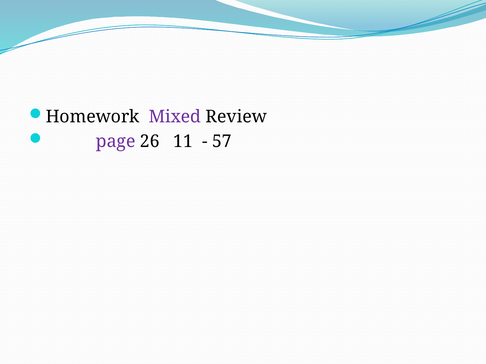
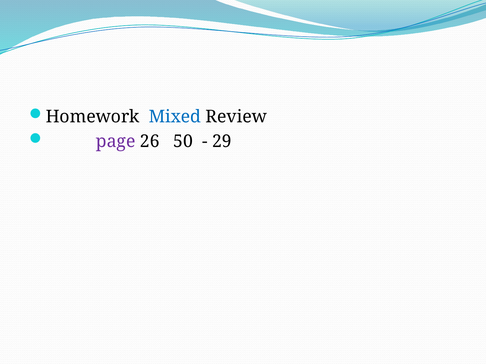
Mixed colour: purple -> blue (175, 117)
11: 11 -> 50 (183, 142)
57: 57 -> 29 (222, 142)
